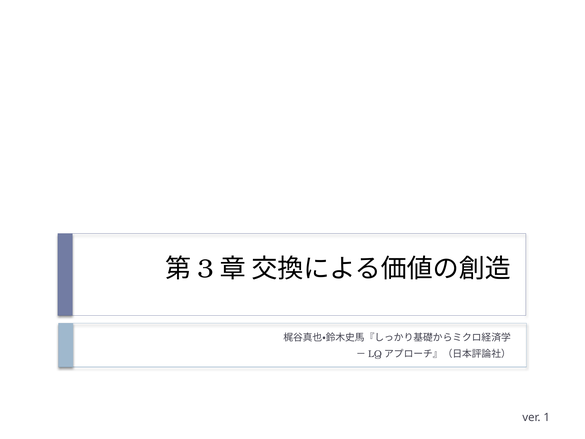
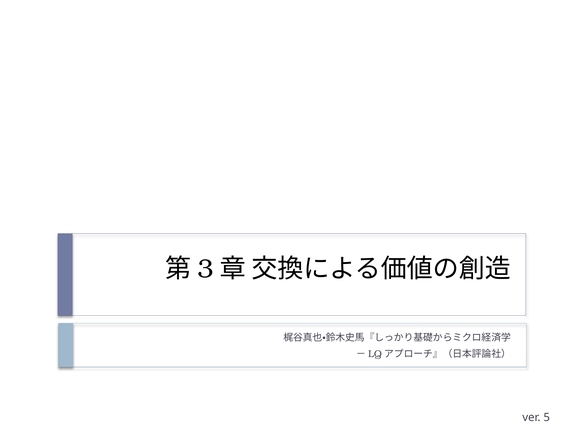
1: 1 -> 5 (547, 417)
